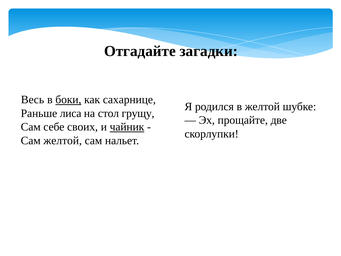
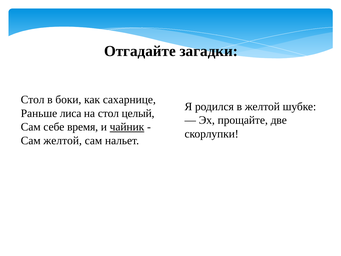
Весь: Весь -> Стол (33, 100)
боки underline: present -> none (68, 100)
грущу: грущу -> целый (138, 113)
своих: своих -> время (83, 127)
